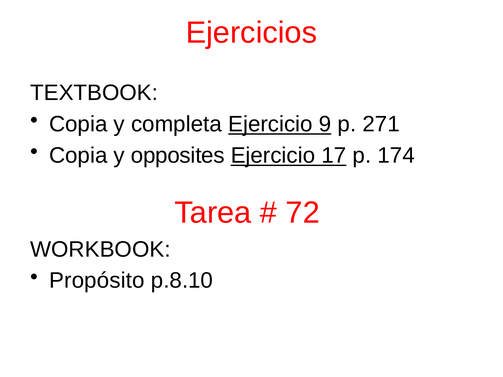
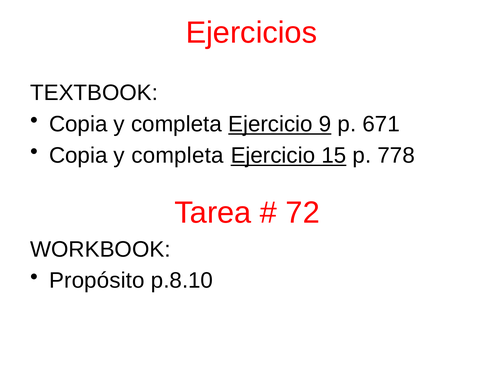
271: 271 -> 671 (381, 124)
opposites: opposites -> completa (178, 156)
17: 17 -> 15 (334, 156)
174: 174 -> 778 (396, 156)
